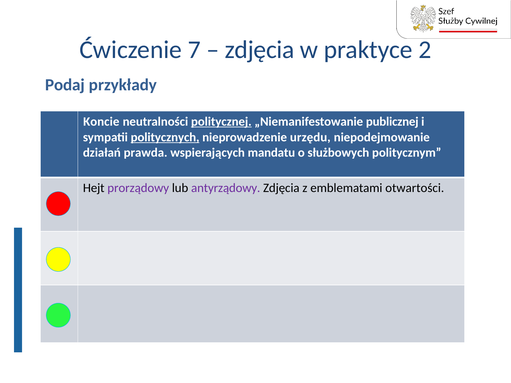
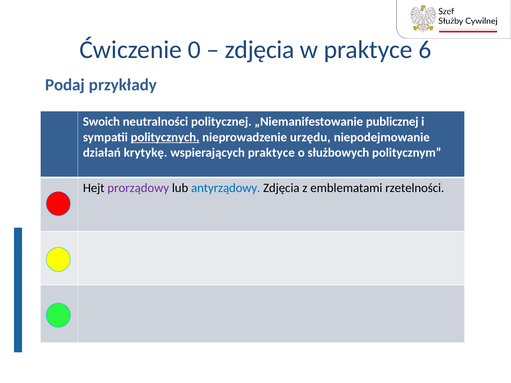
7: 7 -> 0 (194, 50)
2: 2 -> 6 (425, 50)
Koncie: Koncie -> Swoich (101, 122)
politycznej underline: present -> none (221, 122)
prawda: prawda -> krytykę (146, 153)
wspierających mandatu: mandatu -> praktyce (271, 153)
antyrządowy colour: purple -> blue (226, 188)
otwartości: otwartości -> rzetelności (415, 188)
